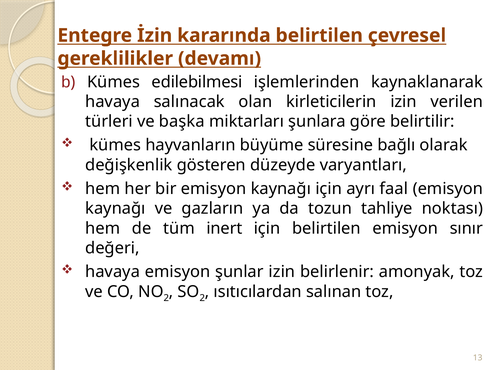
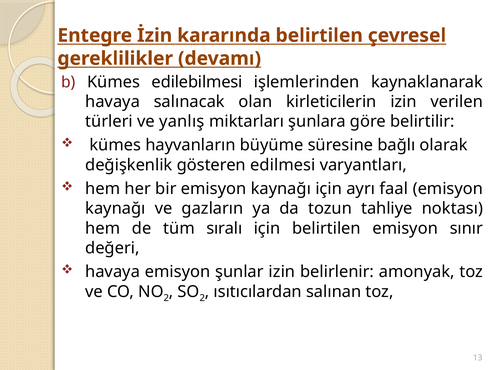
başka: başka -> yanlış (182, 122)
düzeyde: düzeyde -> edilmesi (283, 165)
inert: inert -> sıralı (224, 229)
